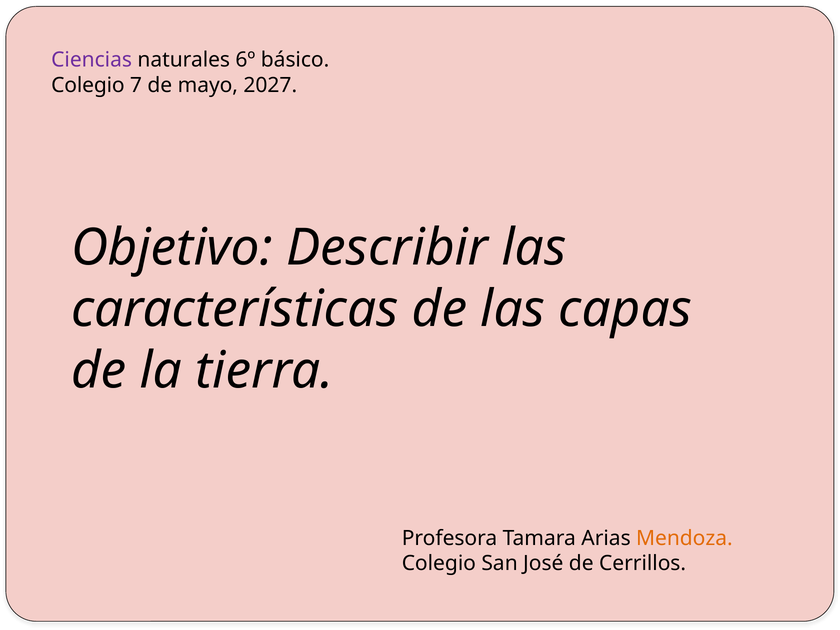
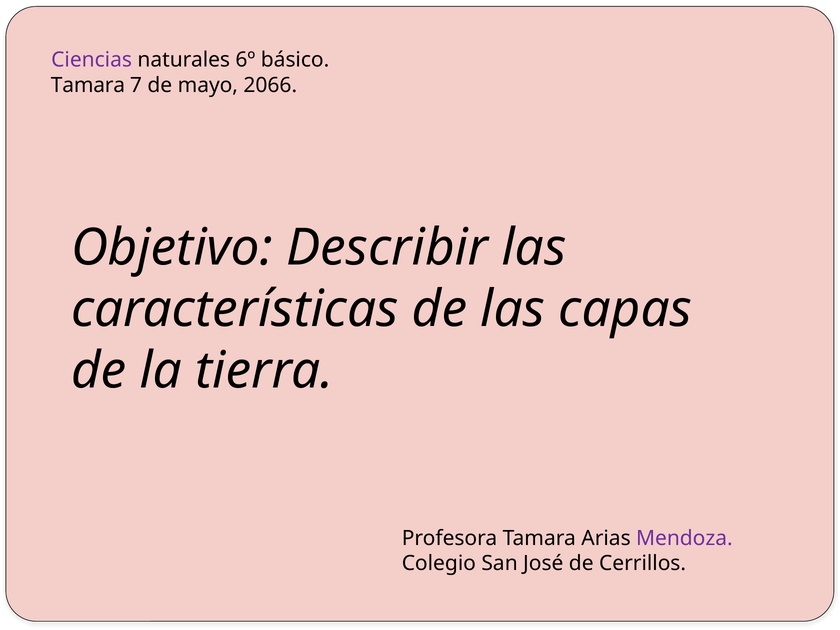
Colegio: Colegio -> Tamara (88, 85)
2027: 2027 -> 2066 (270, 85)
Mendoza colour: orange -> purple (684, 538)
